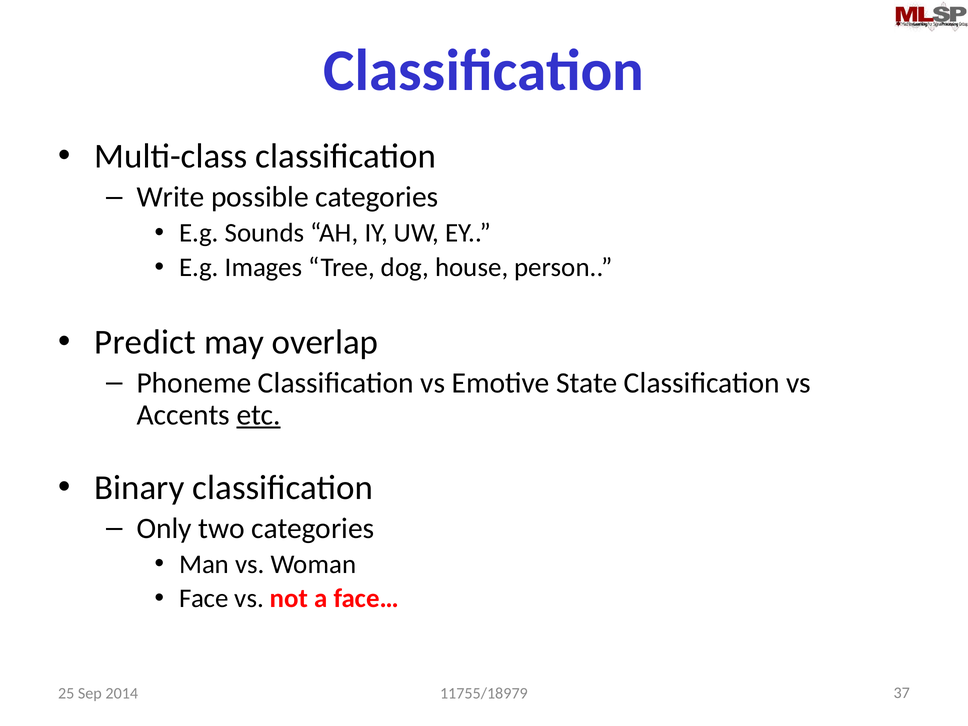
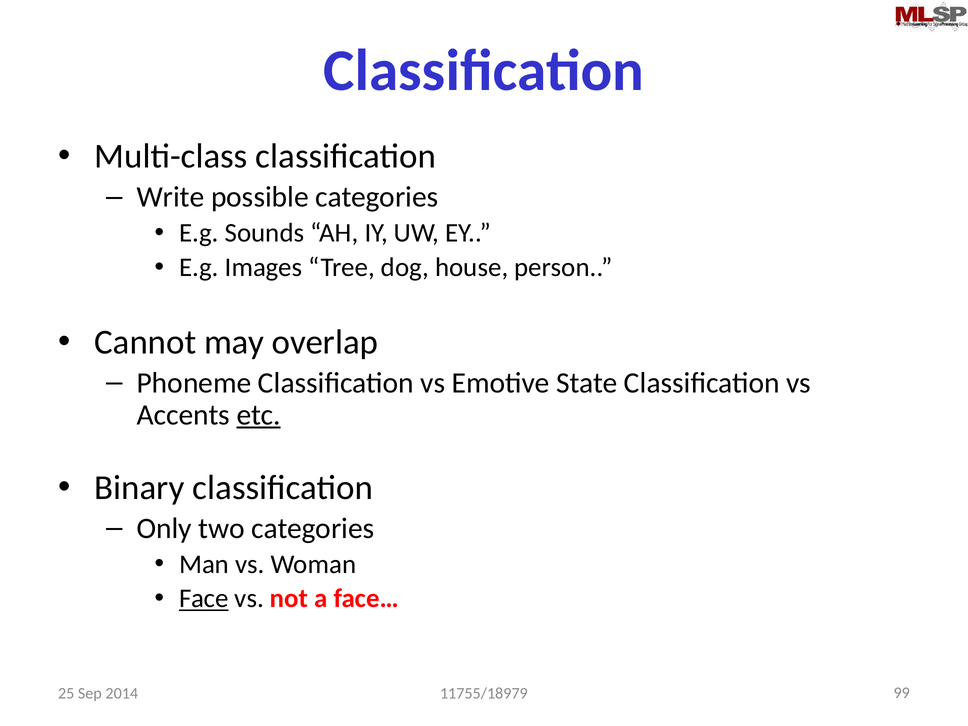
Predict: Predict -> Cannot (145, 342)
Face underline: none -> present (204, 599)
37: 37 -> 99 (902, 693)
